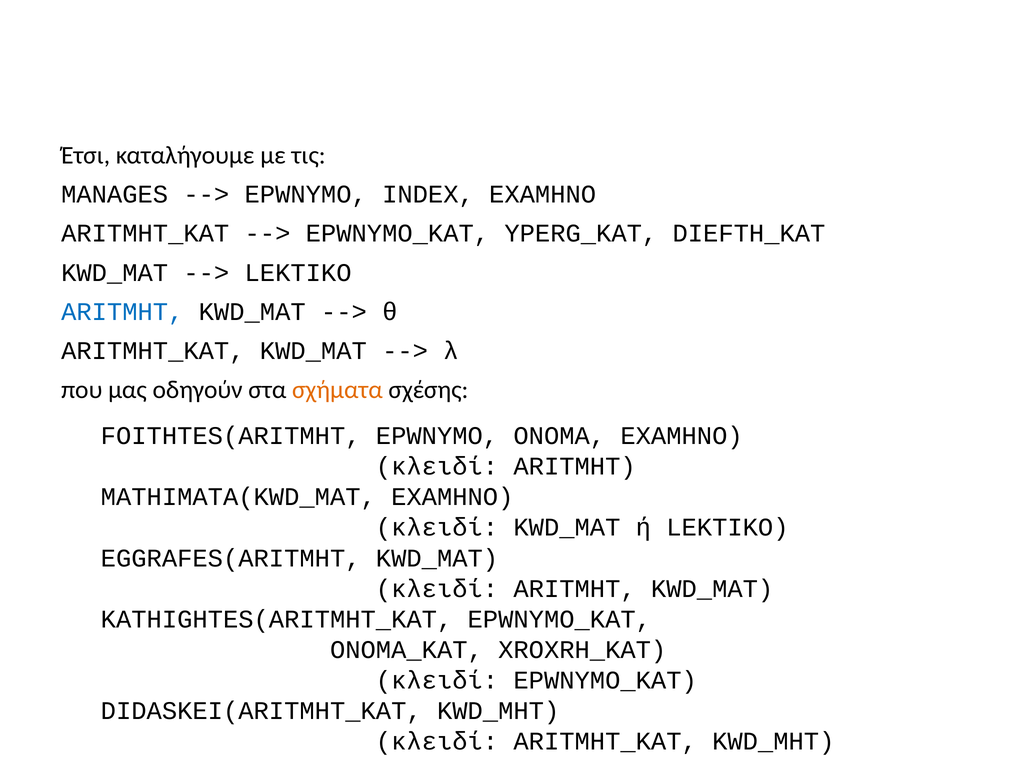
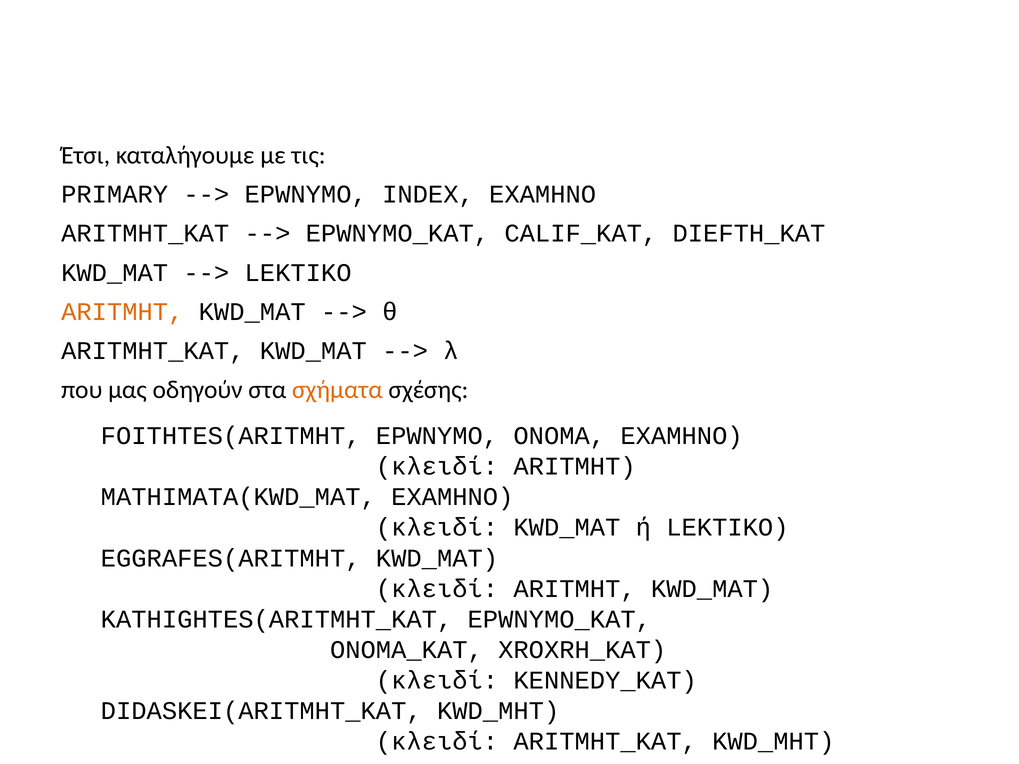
MANAGES: MANAGES -> PRIMARY (115, 195)
YPERG_KAT: YPERG_KAT -> CALIF_KAT (581, 234)
ARITMHT colour: blue -> orange (122, 312)
κλειδί EPWNYMO_KAT: EPWNYMO_KAT -> KENNEDY_KAT (605, 681)
